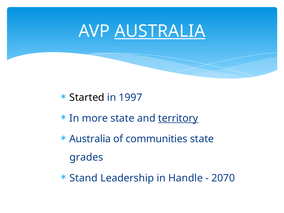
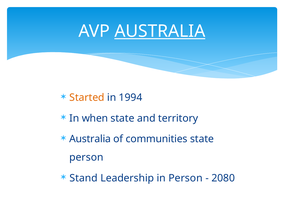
Started colour: black -> orange (87, 98)
1997: 1997 -> 1994 (131, 98)
more: more -> when (95, 118)
territory underline: present -> none (178, 118)
grades: grades -> person (86, 157)
in Handle: Handle -> Person (186, 178)
2070: 2070 -> 2080 (223, 178)
